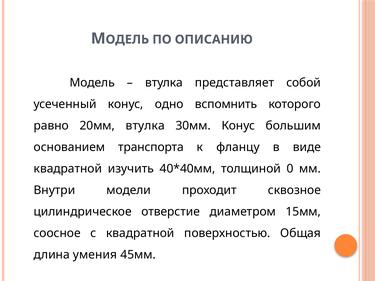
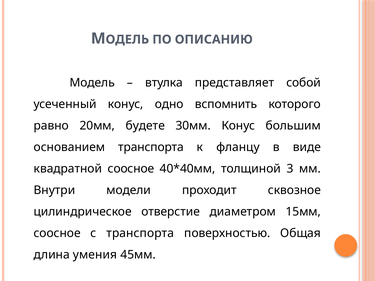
20мм втулка: втулка -> будете (145, 126)
квадратной изучить: изучить -> соосное (131, 169)
0: 0 -> 3 (290, 169)
с квадратной: квадратной -> транспорта (140, 233)
